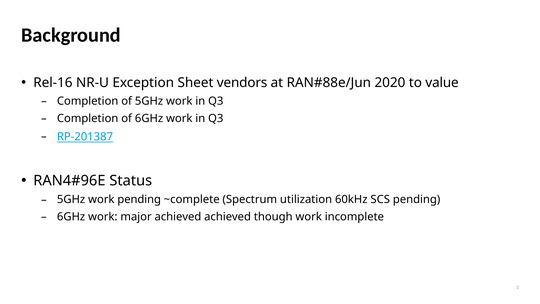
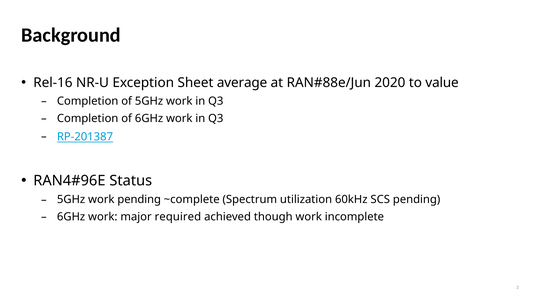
vendors: vendors -> average (242, 83)
major achieved: achieved -> required (178, 217)
